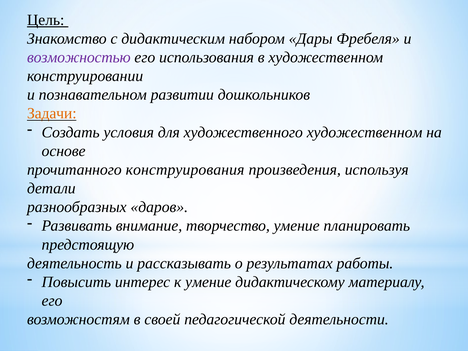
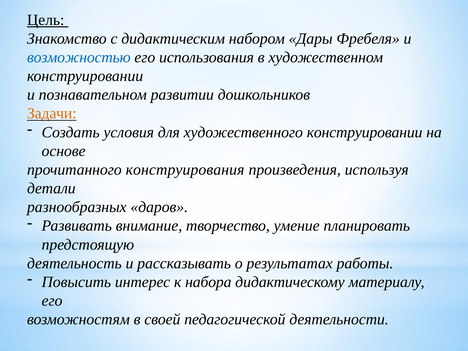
возможностью colour: purple -> blue (79, 57)
художественного художественном: художественном -> конструировании (365, 132)
к умение: умение -> набора (208, 282)
